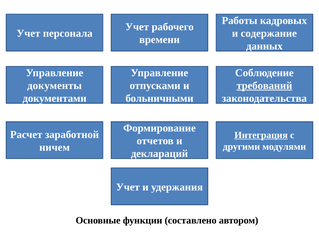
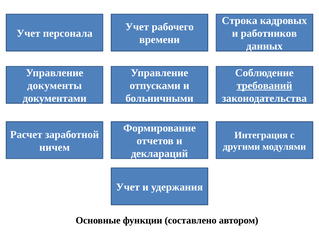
Работы: Работы -> Строка (240, 21)
содержание: содержание -> работников (269, 33)
Интеграция underline: present -> none (261, 135)
